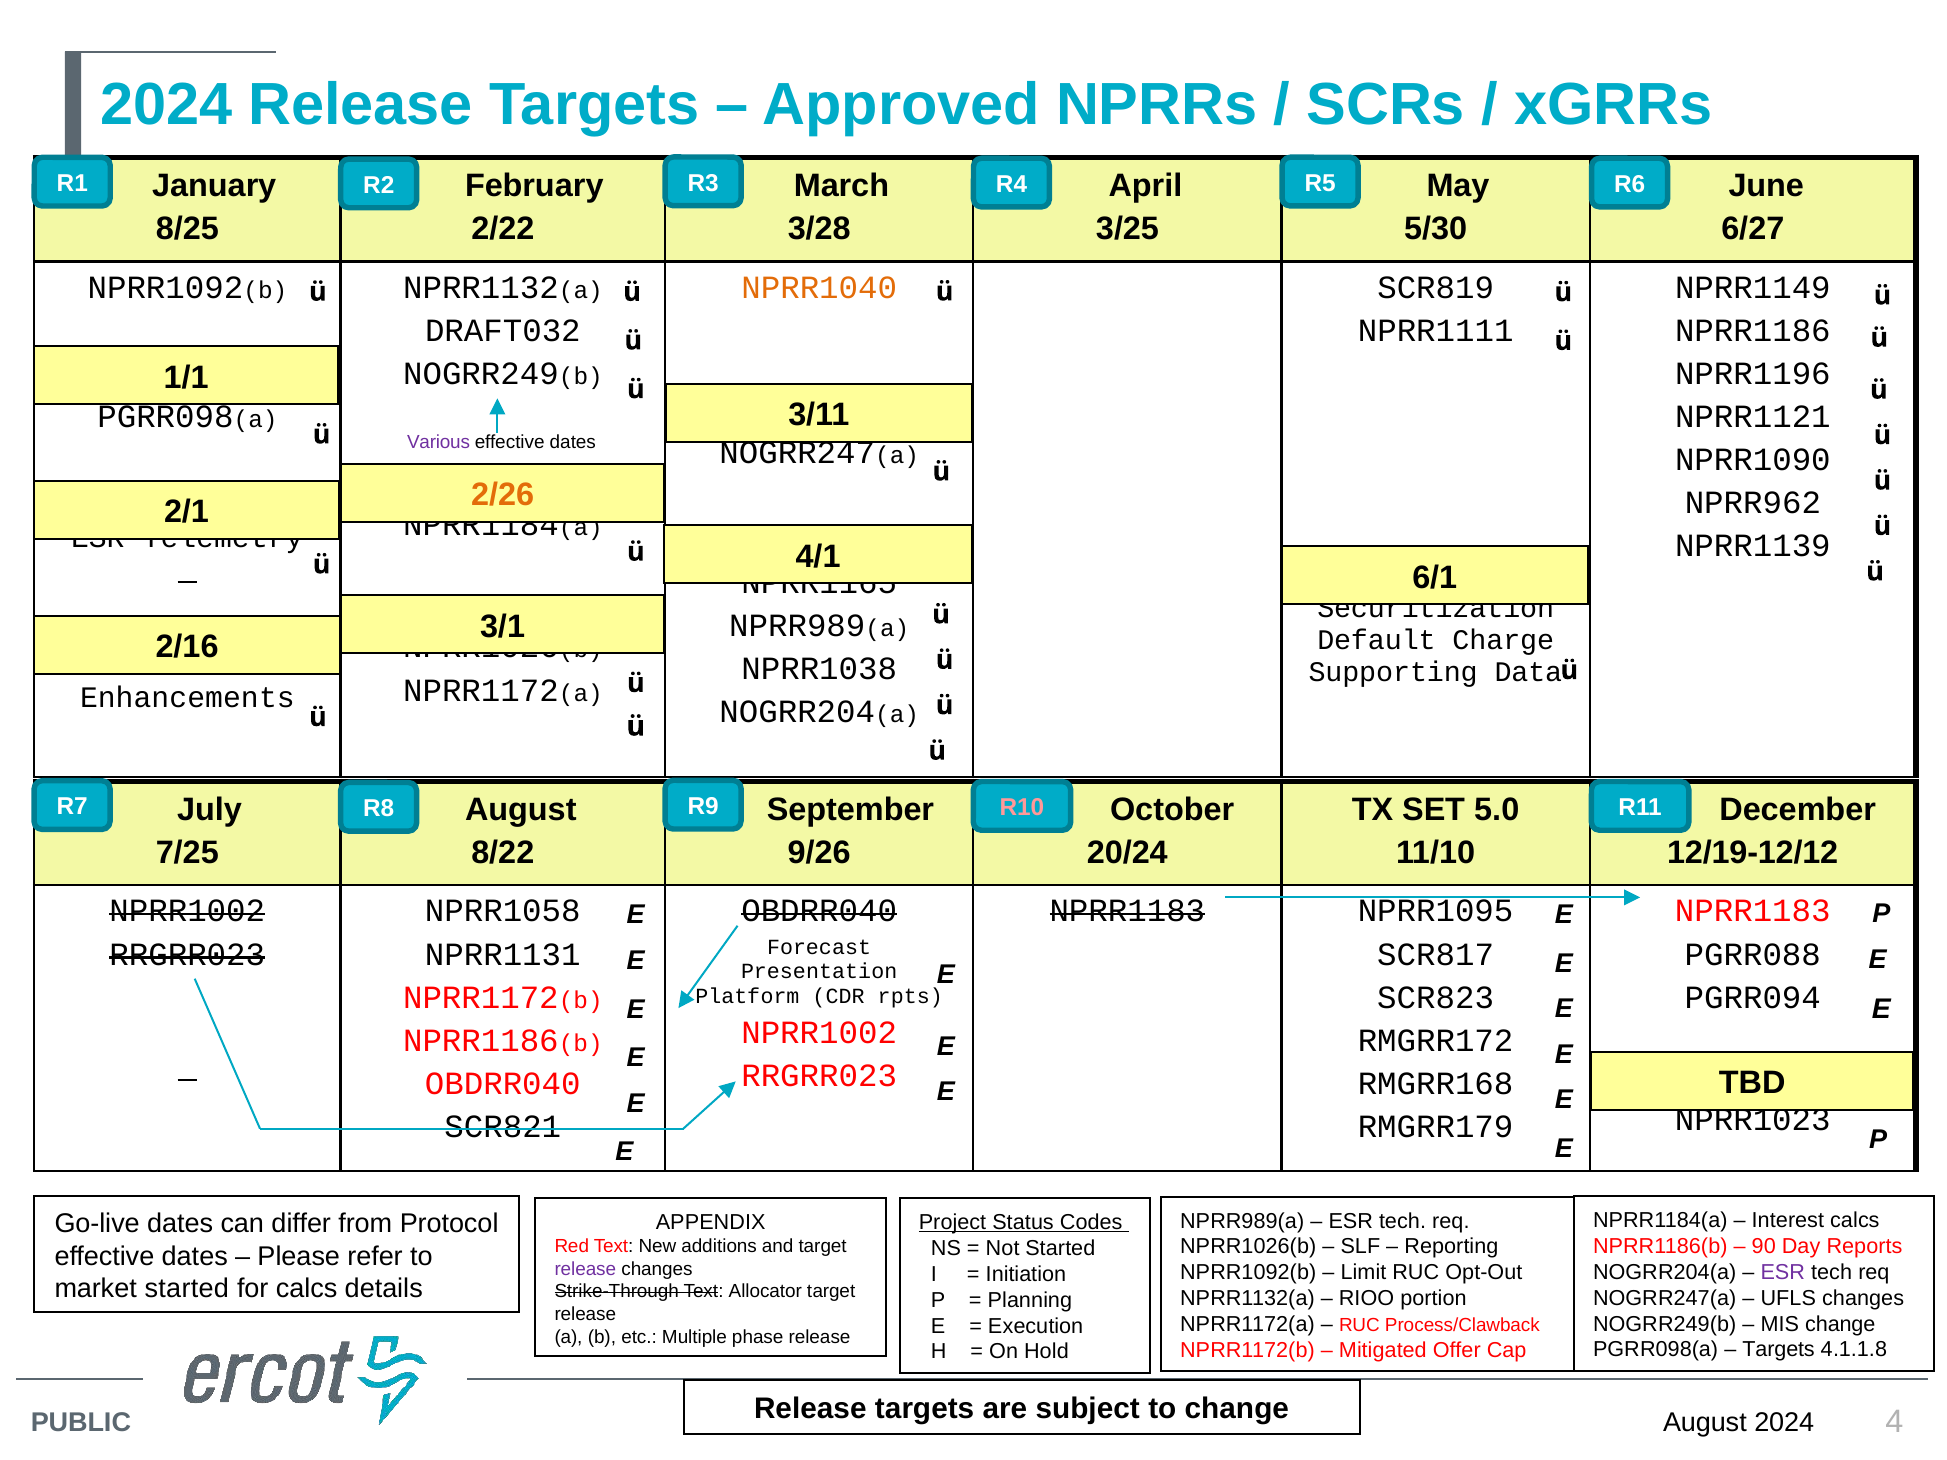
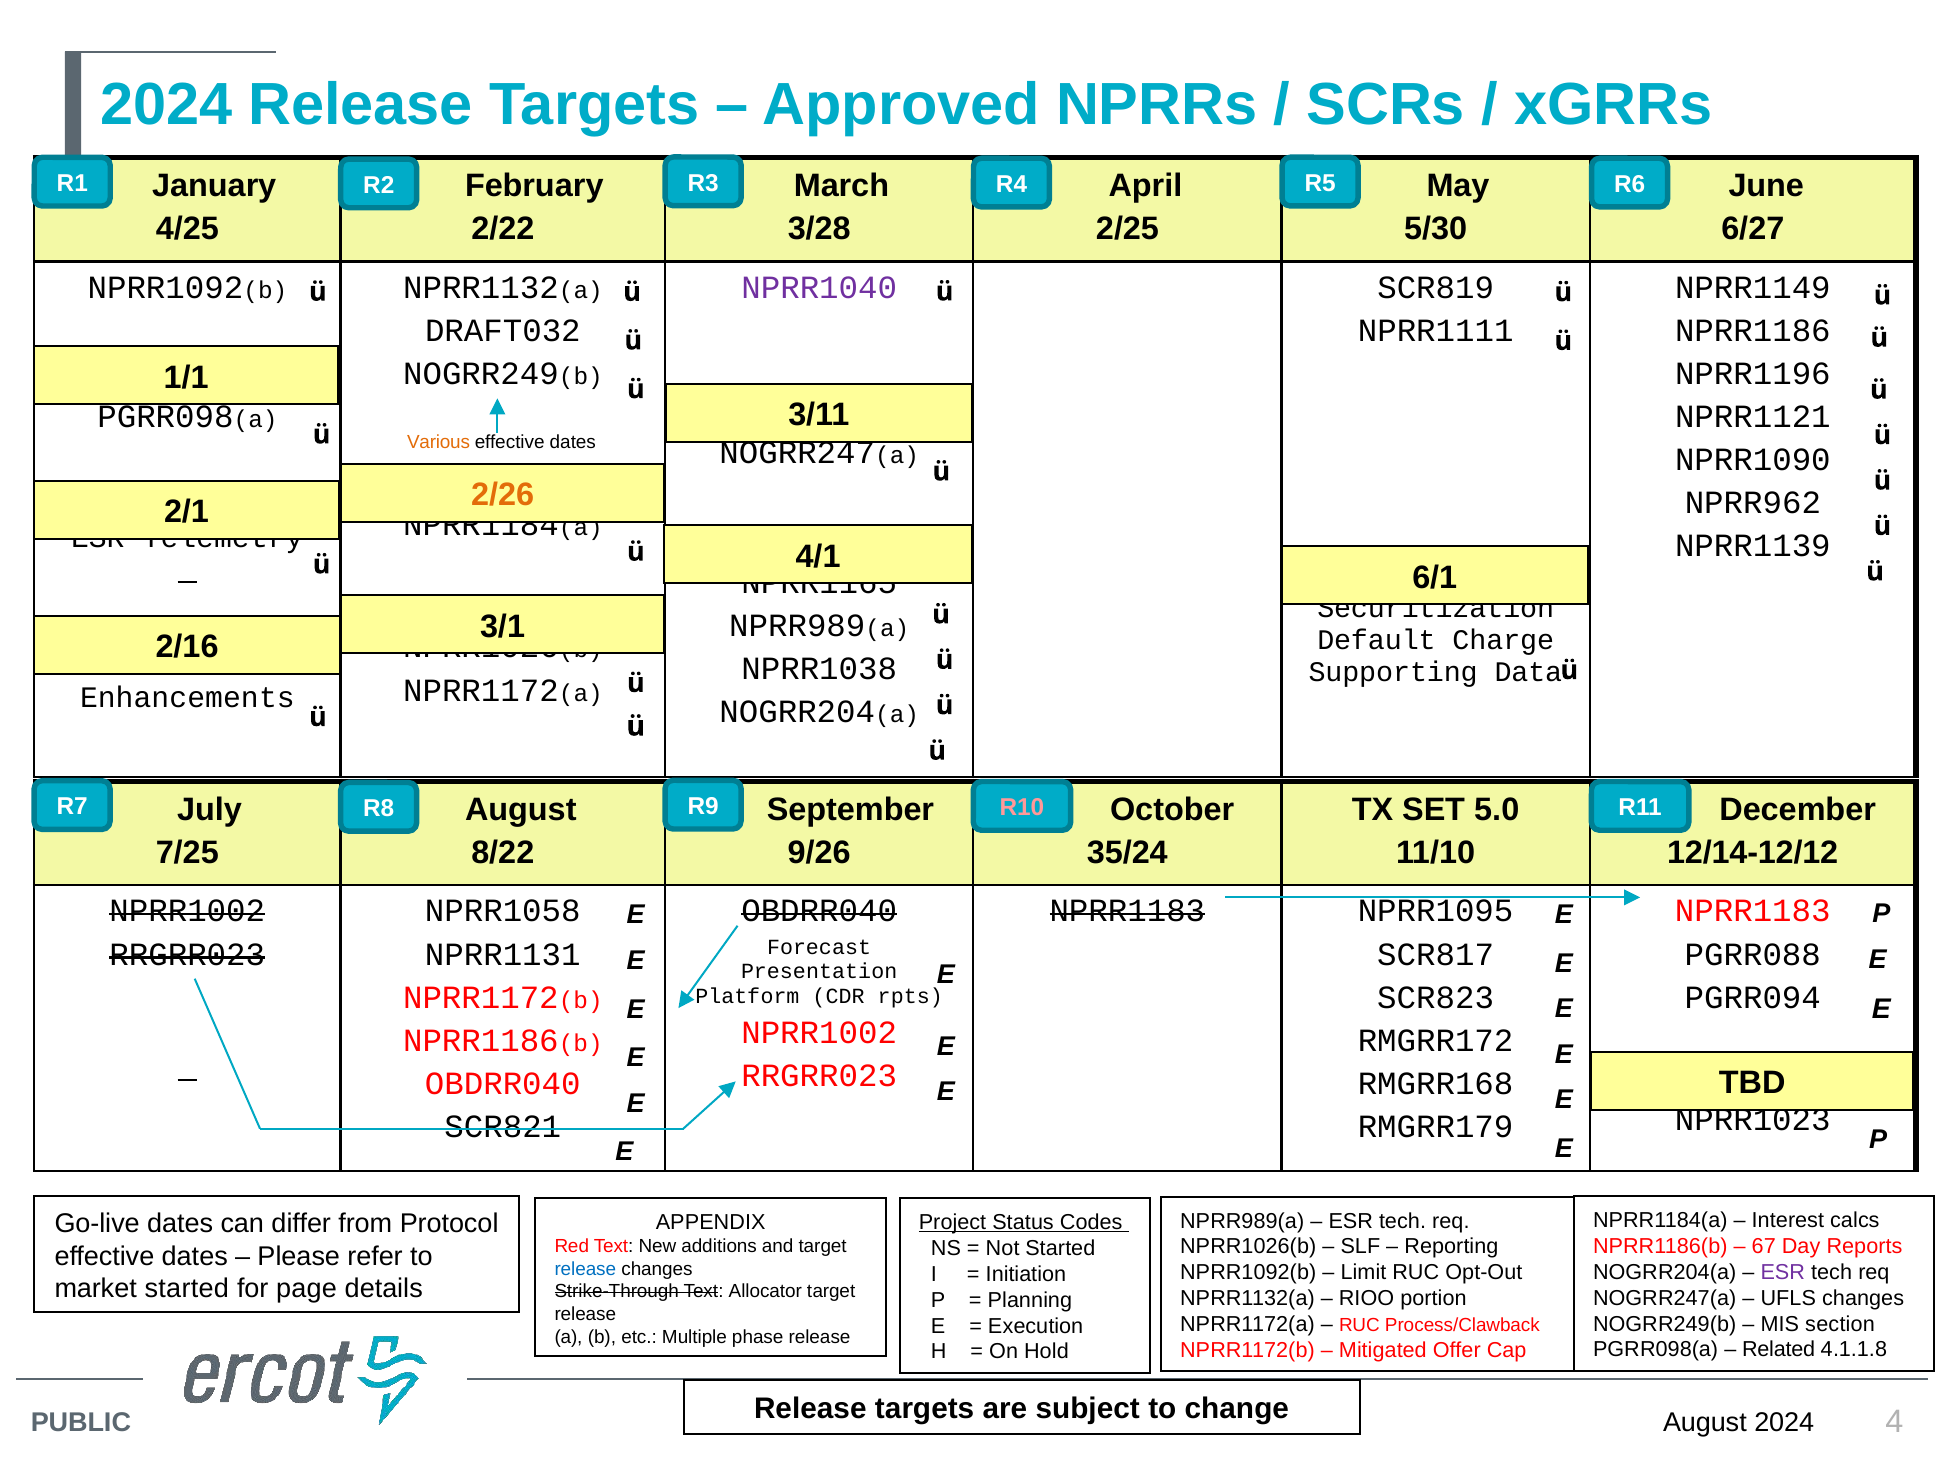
8/25: 8/25 -> 4/25 (187, 229)
3/25: 3/25 -> 2/25 (1128, 229)
NPRR1040 colour: orange -> purple (819, 287)
Various colour: purple -> orange (439, 443)
20/24: 20/24 -> 35/24 (1127, 853)
12/19-12/12: 12/19-12/12 -> 12/14-12/12 (1753, 853)
90: 90 -> 67 (1764, 1246)
release colour: purple -> blue (585, 1269)
for calcs: calcs -> page (307, 1289)
MIS change: change -> section (1840, 1324)
Targets: Targets -> Related (1779, 1350)
